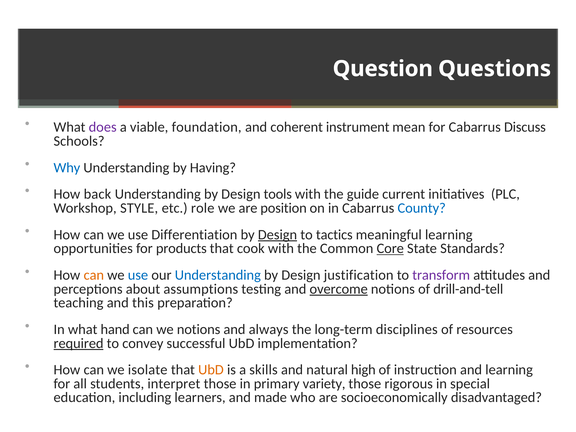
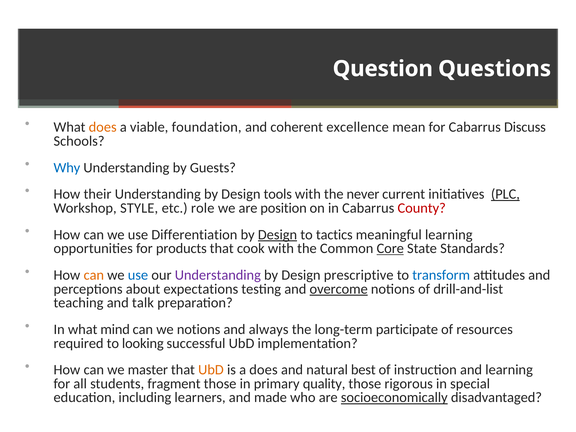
does colour: purple -> orange (103, 127)
instrument: instrument -> excellence (358, 127)
Having: Having -> Guests (213, 168)
back: back -> their (98, 194)
guide: guide -> never (363, 194)
PLC underline: none -> present (505, 194)
County colour: blue -> red (422, 208)
Understanding colour: blue -> purple (218, 275)
justification: justification -> prescriptive (359, 275)
transform colour: purple -> blue (441, 275)
assumptions: assumptions -> expectations (201, 289)
drill-and-tell: drill-and-tell -> drill-and-list (468, 289)
this: this -> talk (143, 303)
hand: hand -> mind (115, 329)
disciplines: disciplines -> participate (407, 329)
required underline: present -> none (79, 343)
convey: convey -> looking (143, 343)
isolate: isolate -> master (148, 370)
a skills: skills -> does (263, 370)
high: high -> best (363, 370)
interpret: interpret -> fragment (174, 384)
variety: variety -> quality (324, 384)
socioeconomically underline: none -> present (394, 398)
